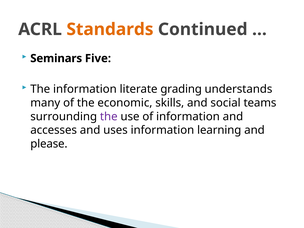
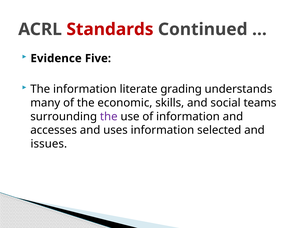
Standards colour: orange -> red (110, 29)
Seminars: Seminars -> Evidence (56, 58)
learning: learning -> selected (219, 130)
please: please -> issues (49, 144)
